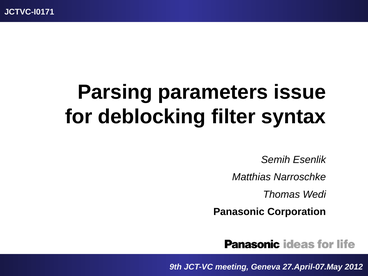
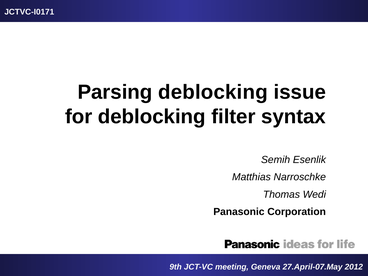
Parsing parameters: parameters -> deblocking (213, 92)
